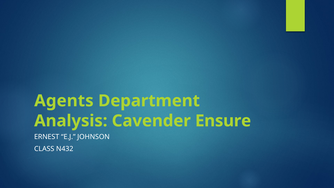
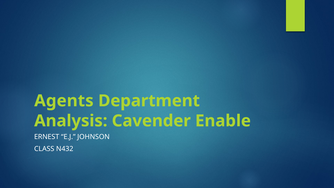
Ensure: Ensure -> Enable (223, 121)
